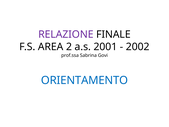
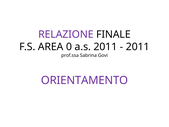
2: 2 -> 0 (69, 47)
a.s 2001: 2001 -> 2011 (105, 47)
2002: 2002 -> 2011 (138, 47)
ORIENTAMENTO colour: blue -> purple (85, 80)
